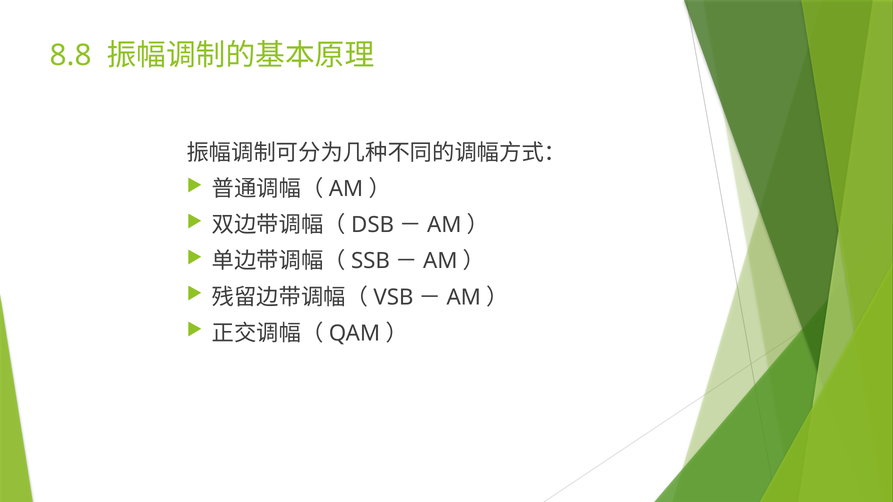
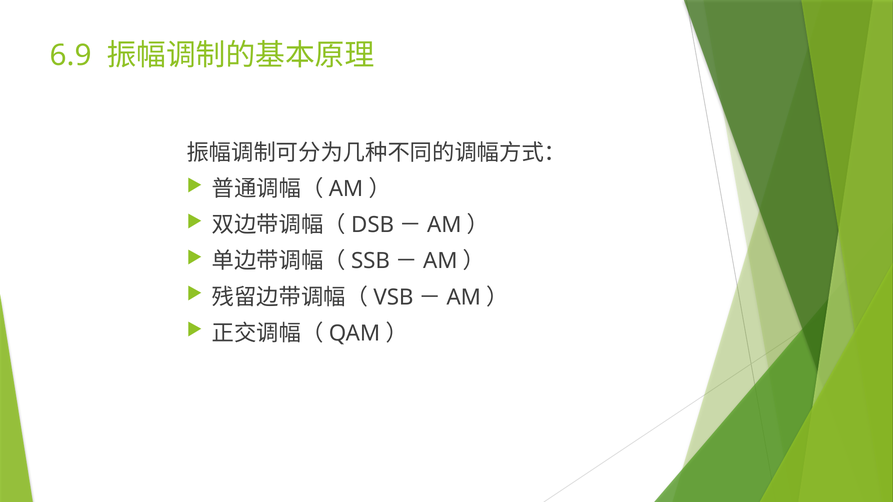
8.8: 8.8 -> 6.9 (71, 56)
